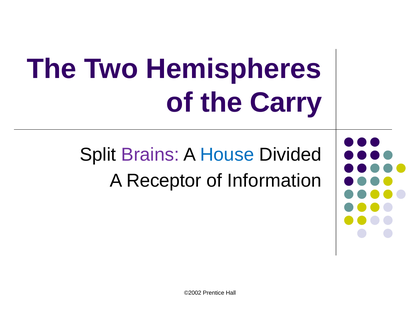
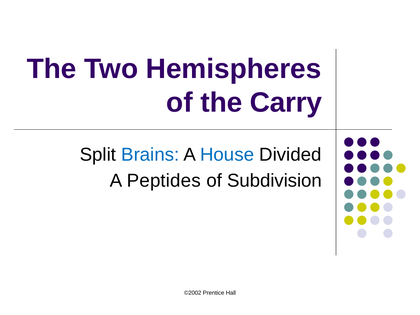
Brains colour: purple -> blue (150, 155)
Receptor: Receptor -> Peptides (164, 181)
Information: Information -> Subdivision (274, 181)
